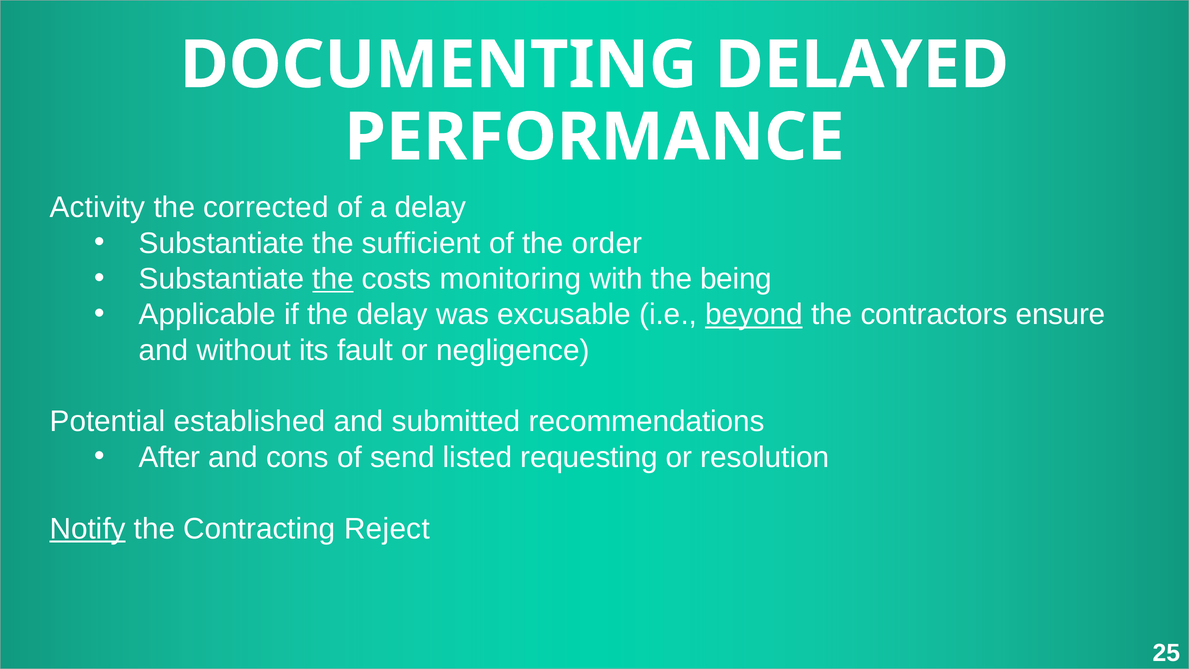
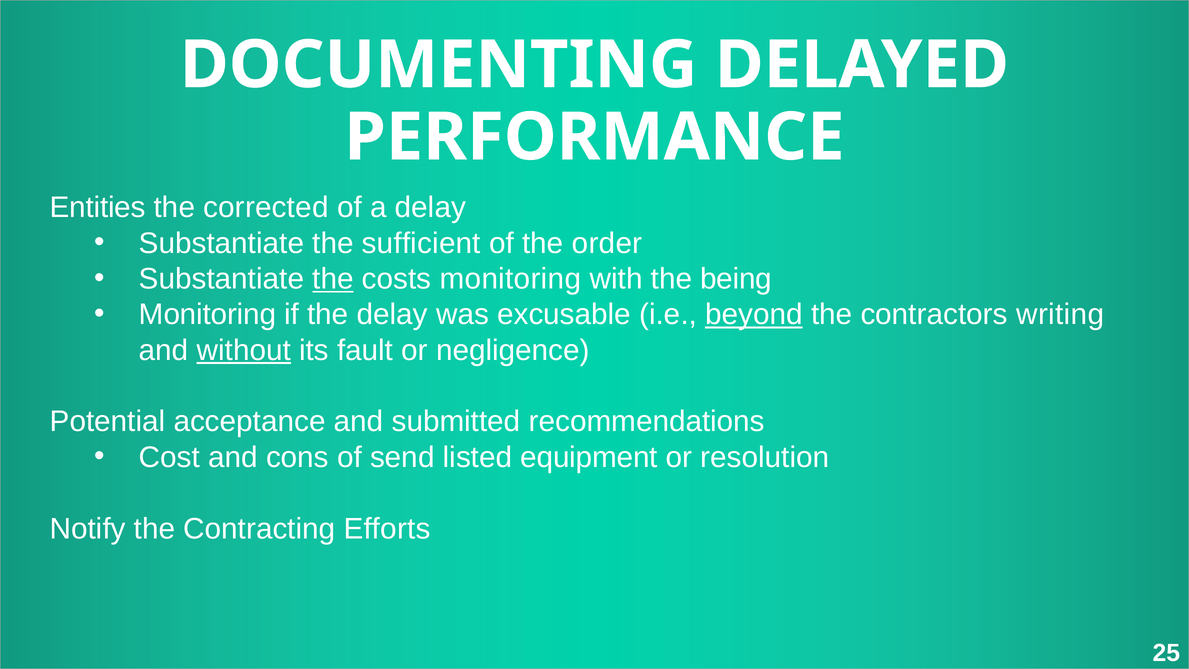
Activity: Activity -> Entities (98, 208)
Applicable: Applicable -> Monitoring (207, 315)
ensure: ensure -> writing (1060, 315)
without underline: none -> present (244, 350)
established: established -> acceptance (250, 422)
After: After -> Cost (169, 457)
requesting: requesting -> equipment (589, 457)
Notify underline: present -> none (88, 529)
Reject: Reject -> Efforts (387, 529)
